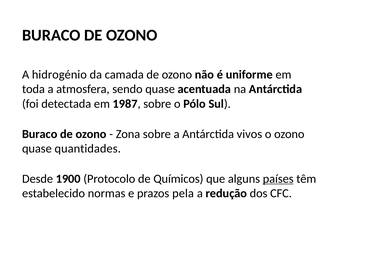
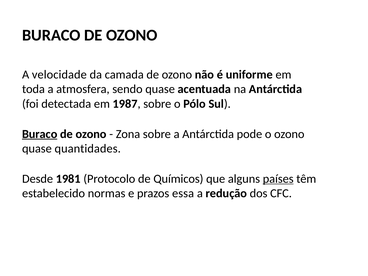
hidrogénio: hidrogénio -> velocidade (59, 74)
Buraco underline: none -> present (40, 134)
vivos: vivos -> pode (249, 134)
1900: 1900 -> 1981 (68, 179)
pela: pela -> essa (183, 193)
